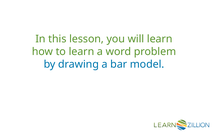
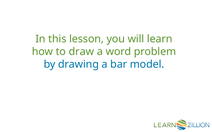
to learn: learn -> draw (81, 52)
